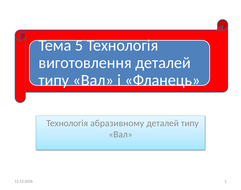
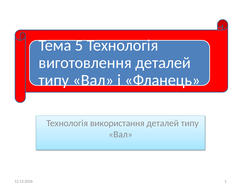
абразивному: абразивному -> використання (117, 123)
